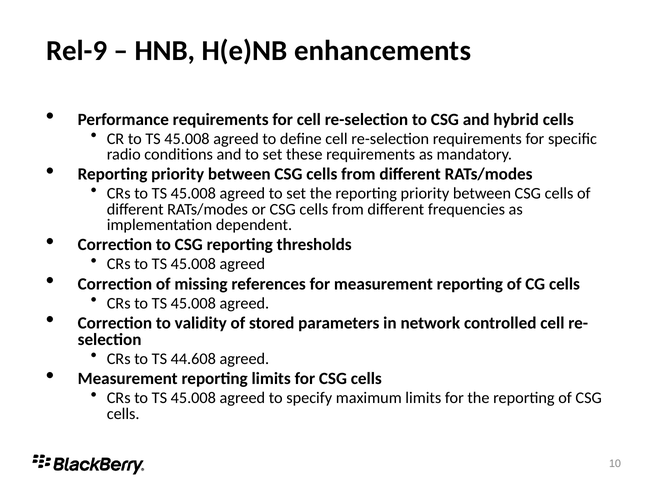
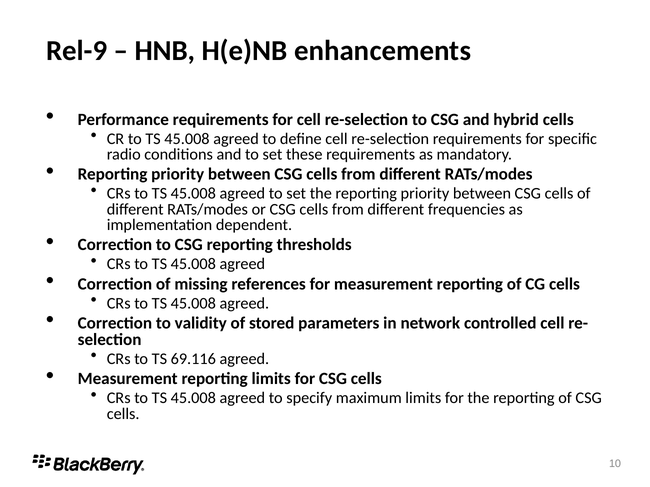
44.608: 44.608 -> 69.116 (193, 359)
